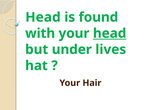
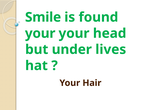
Head: Head -> Smile (43, 17)
with: with -> your (40, 33)
head underline: present -> none (110, 33)
